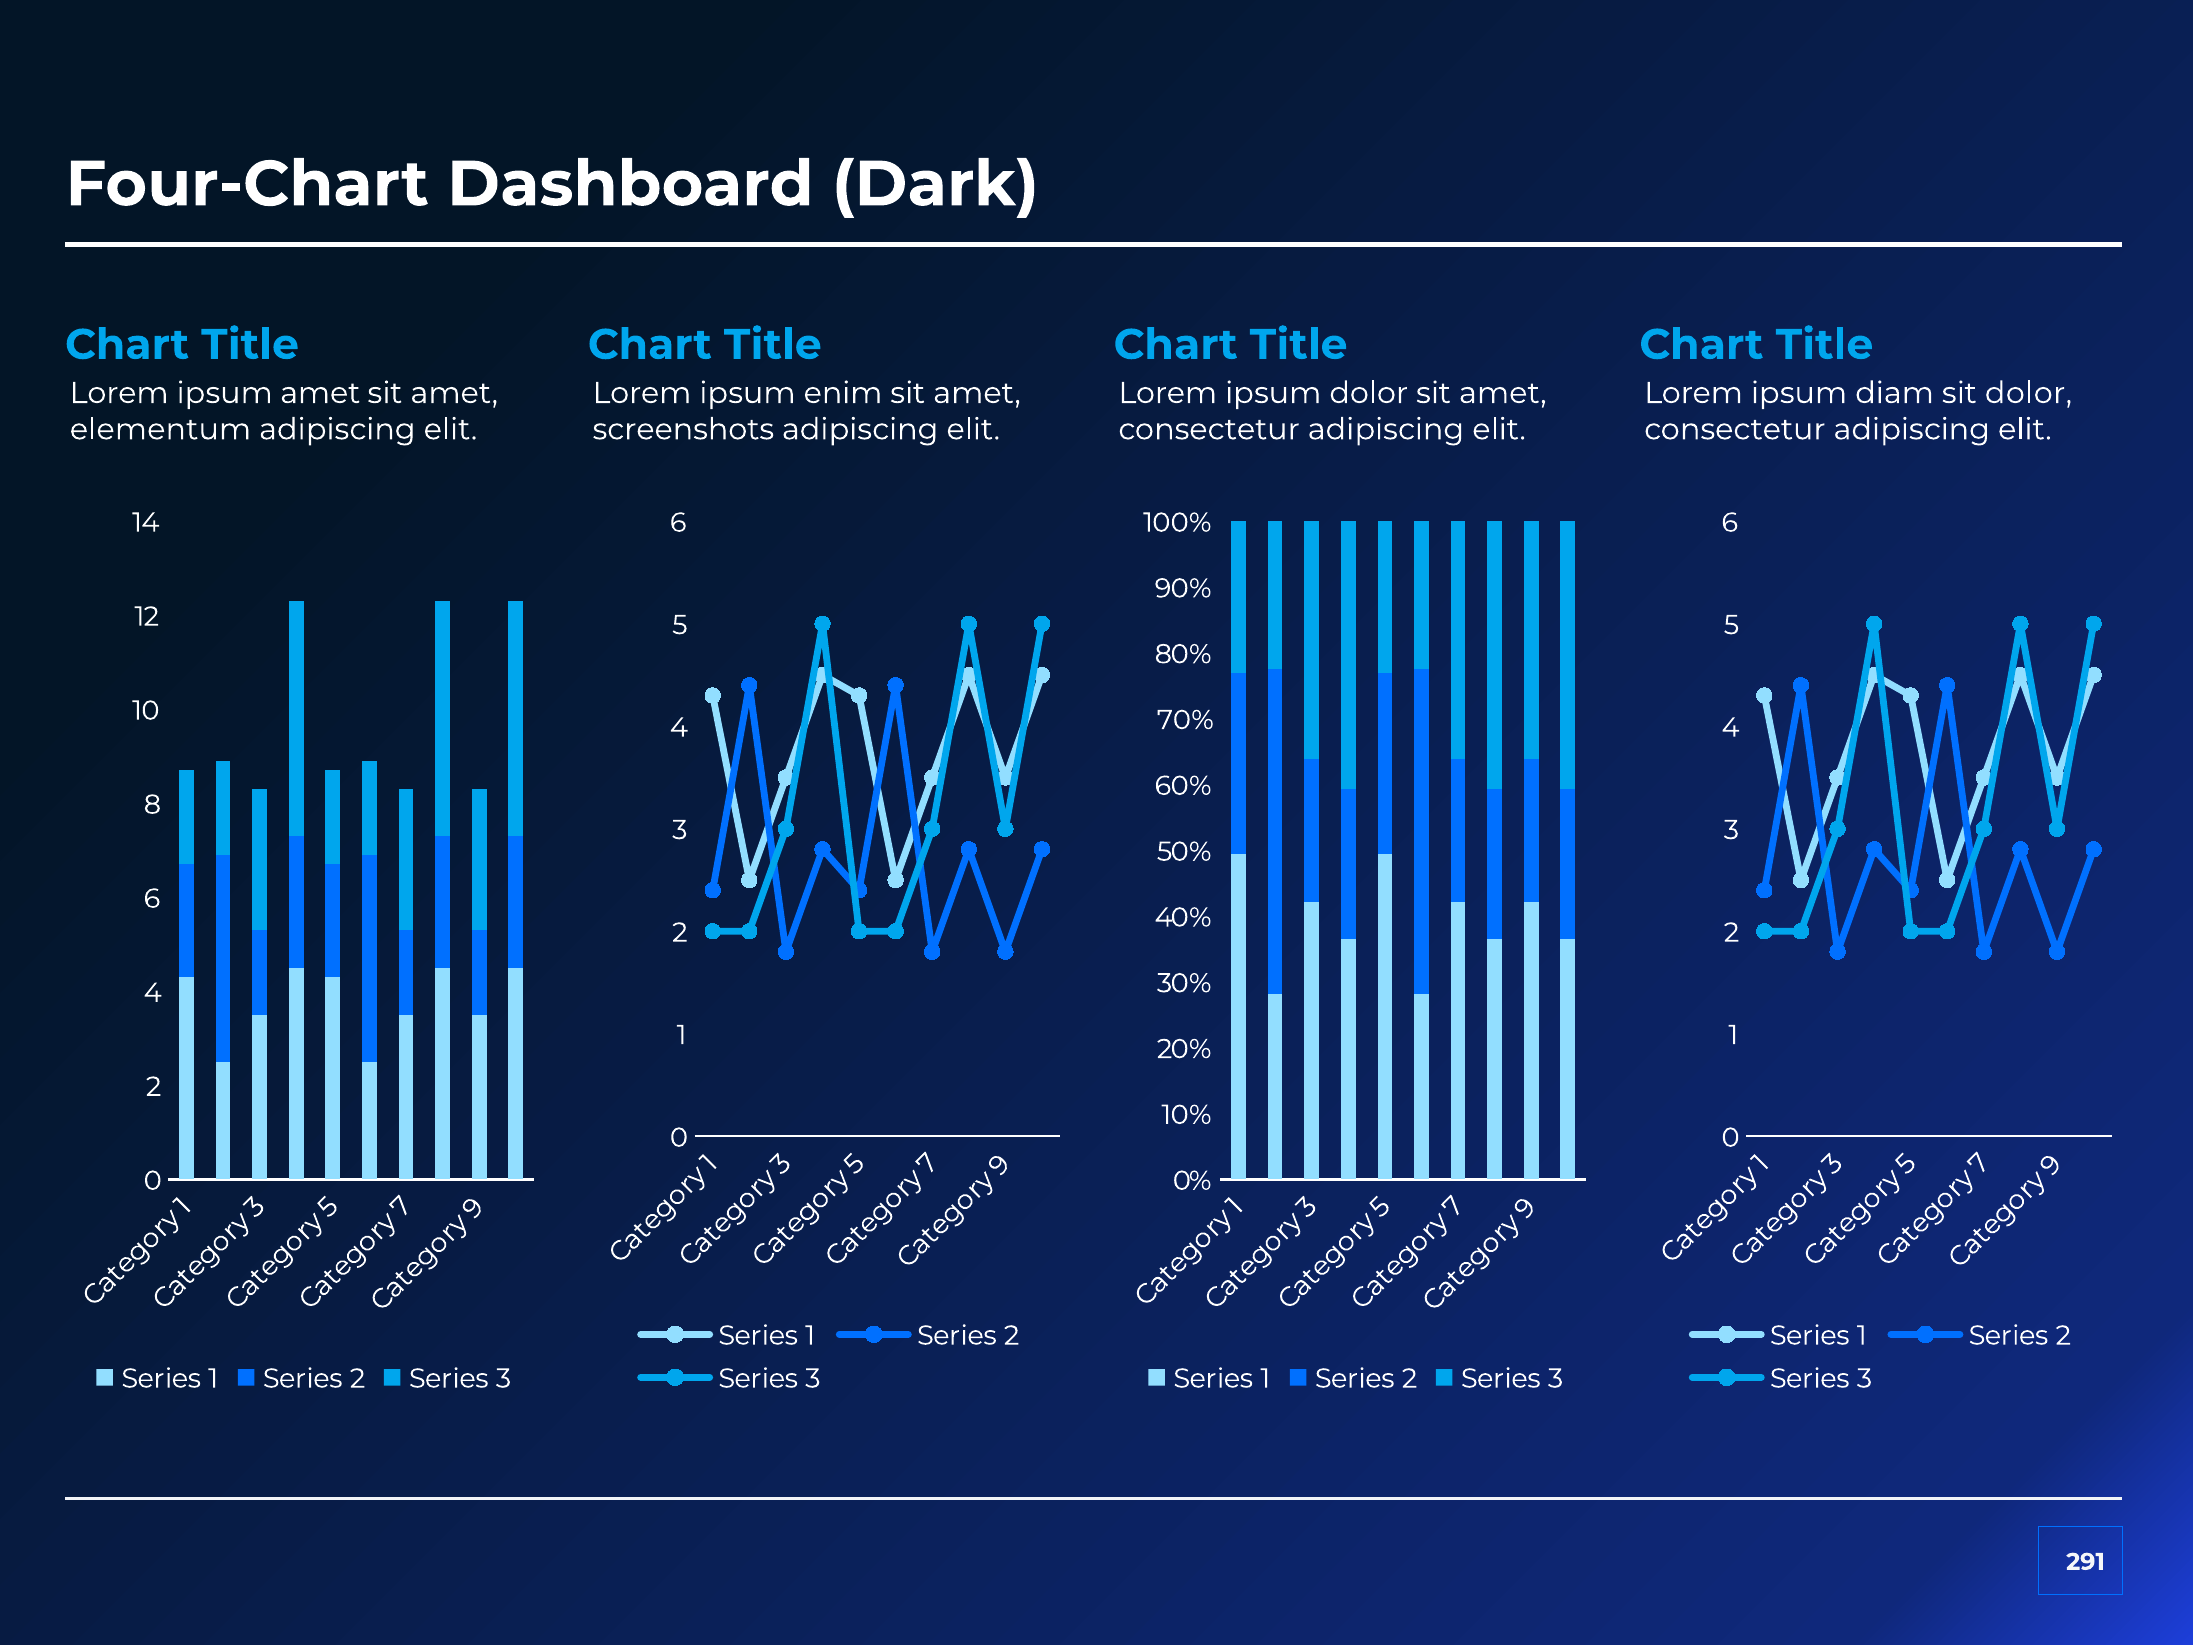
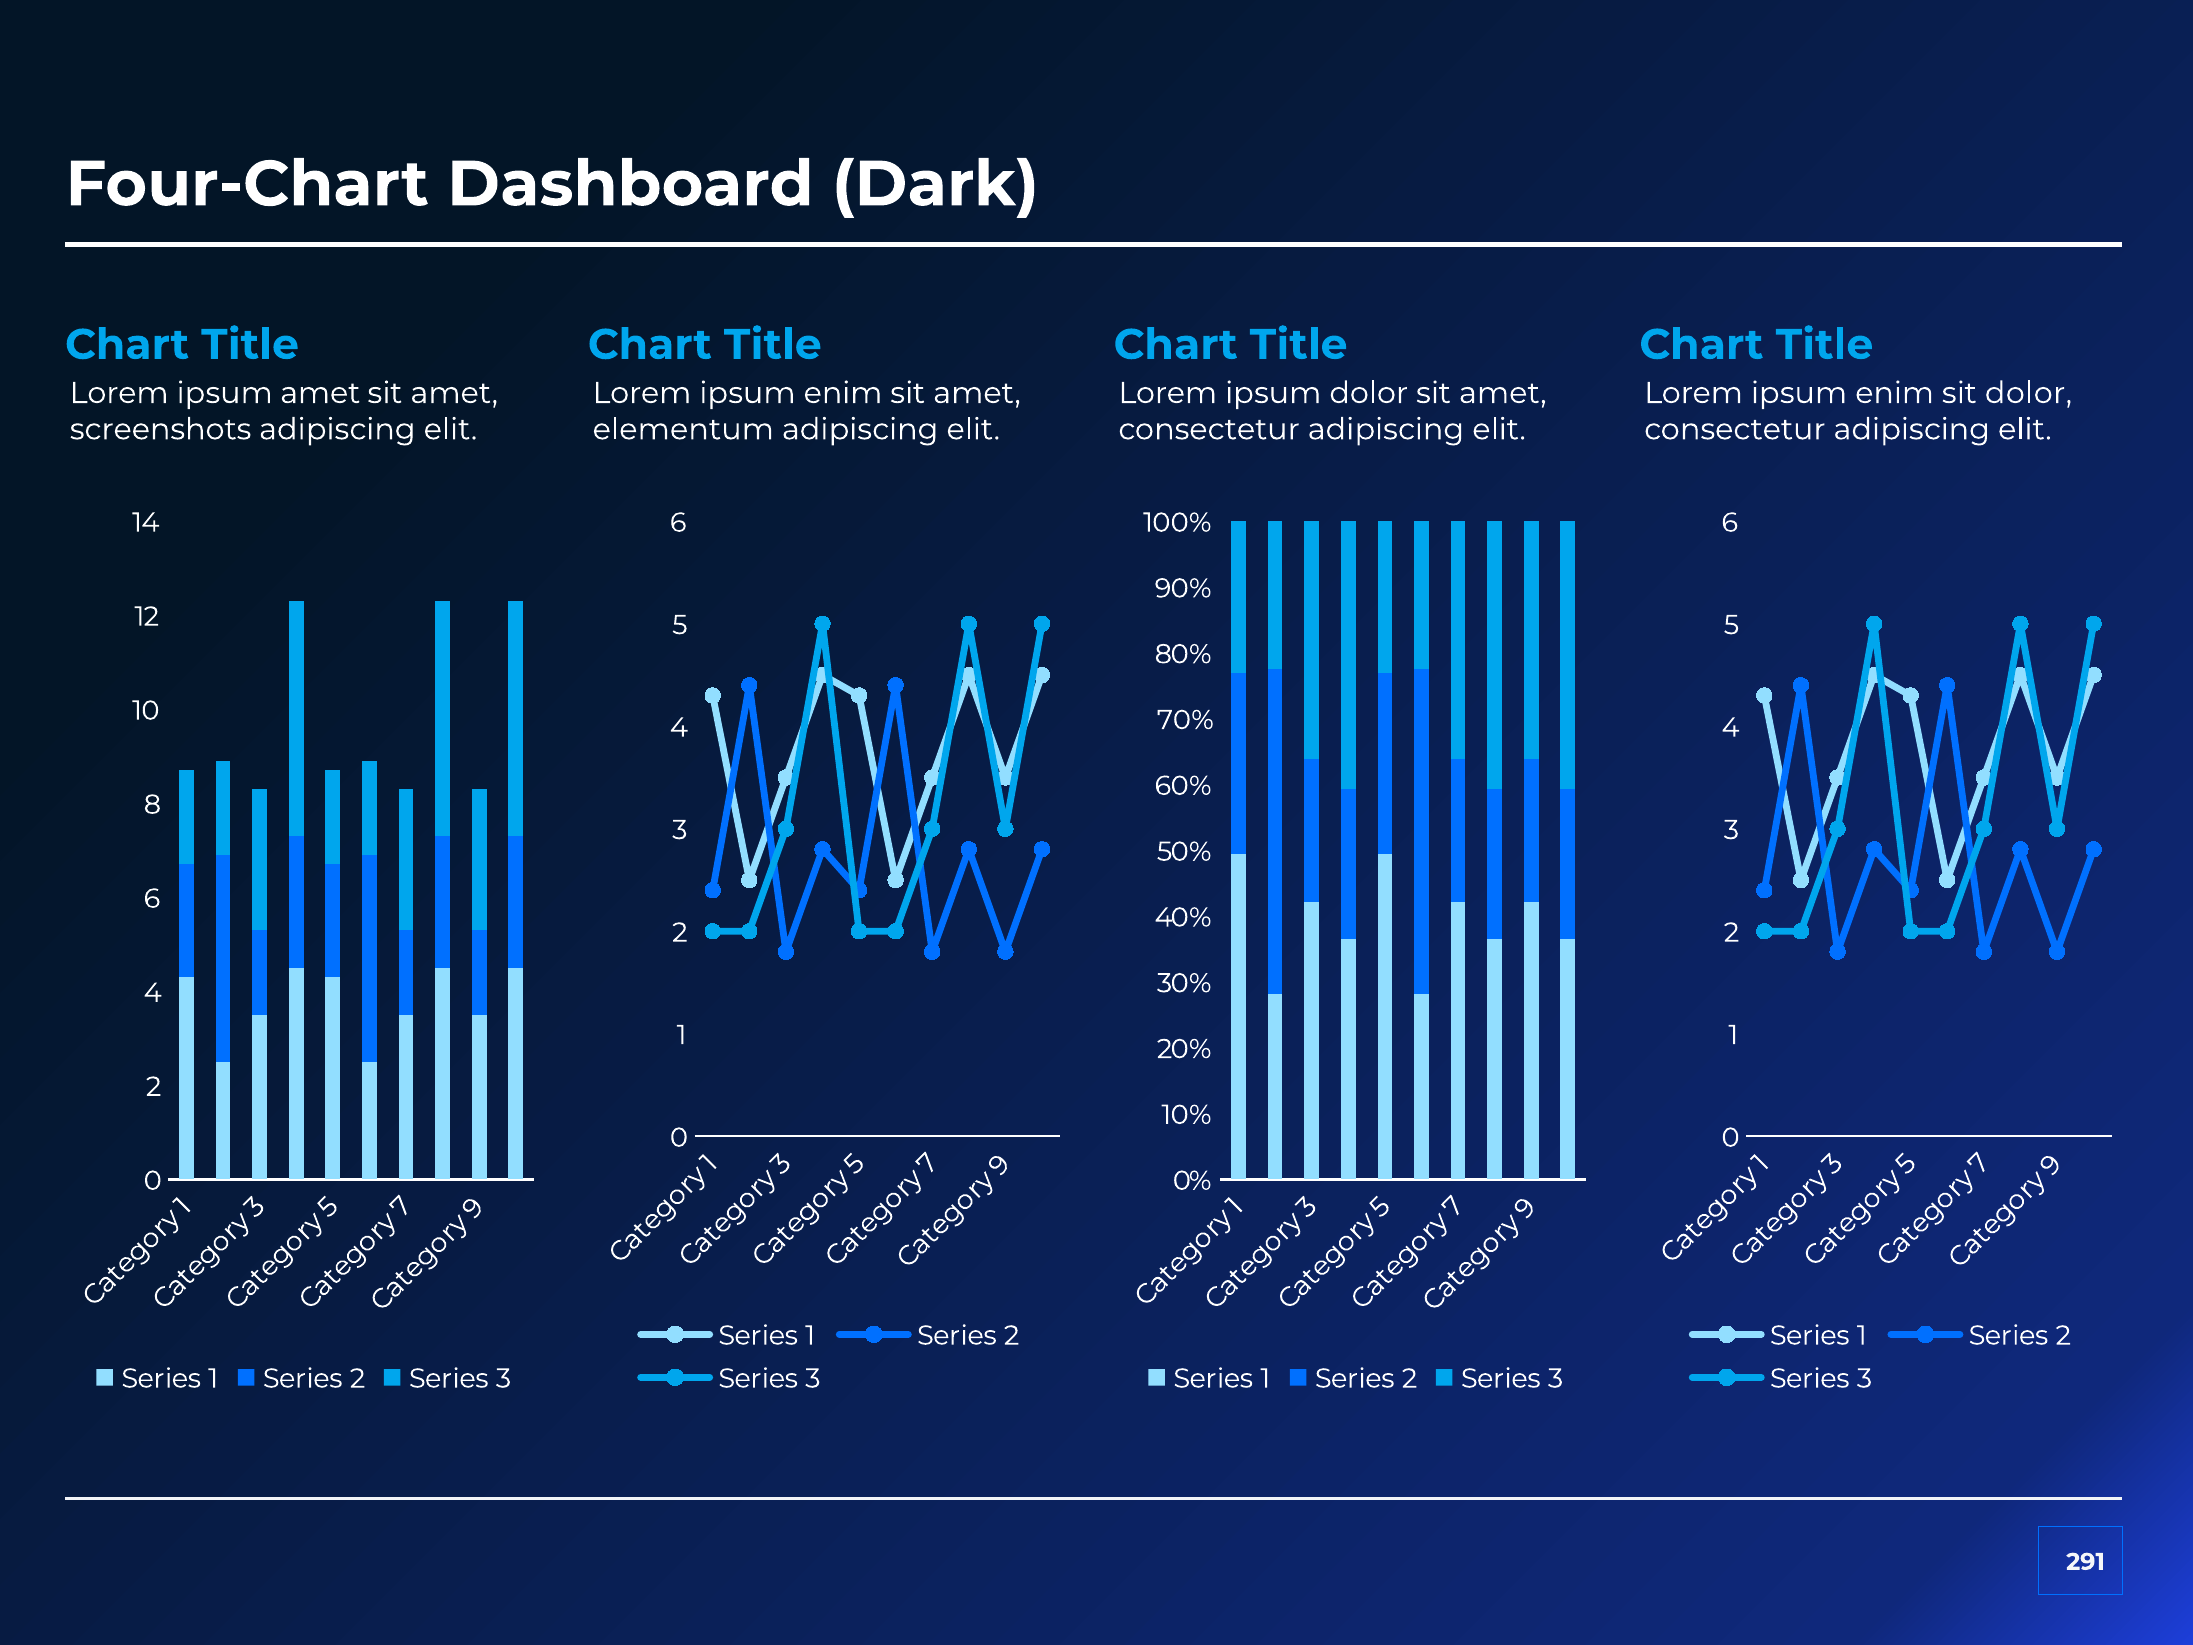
diam: diam -> enim (1895, 393)
elementum: elementum -> screenshots (161, 429)
screenshots: screenshots -> elementum (683, 429)
